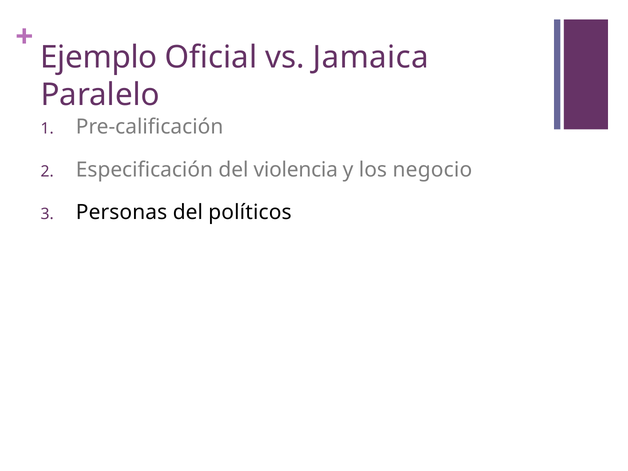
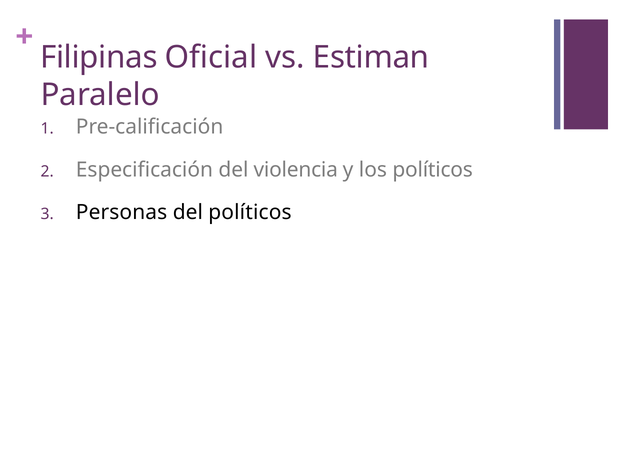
Ejemplo: Ejemplo -> Filipinas (99, 57)
Jamaica: Jamaica -> Estiman (371, 57)
los negocio: negocio -> políticos (433, 170)
